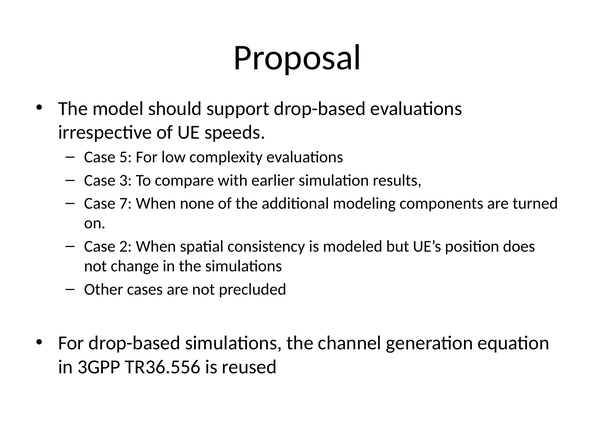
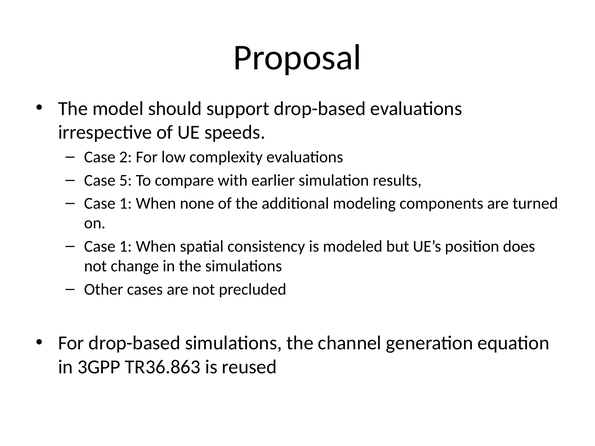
5: 5 -> 2 (126, 157)
3: 3 -> 5 (126, 180)
7: 7 -> 1 (126, 203)
2: 2 -> 1 (126, 246)
TR36.556: TR36.556 -> TR36.863 (163, 367)
